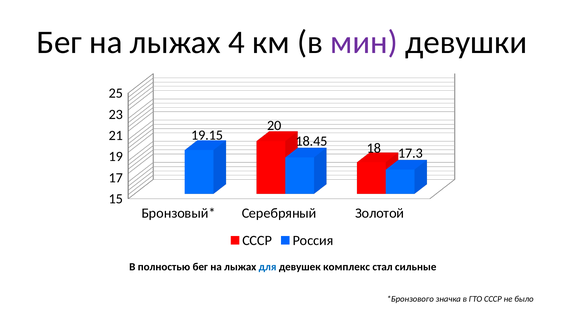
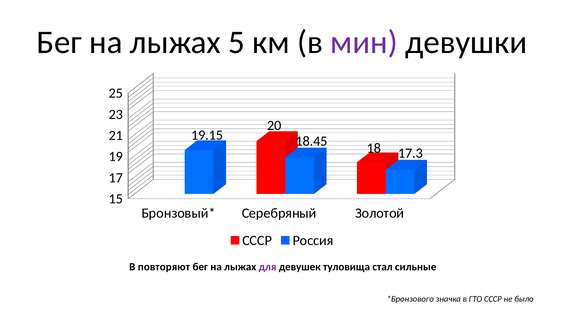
4: 4 -> 5 (237, 42)
полностью: полностью -> повторяют (164, 267)
для colour: blue -> purple (268, 267)
комплекс: комплекс -> туловища (347, 267)
